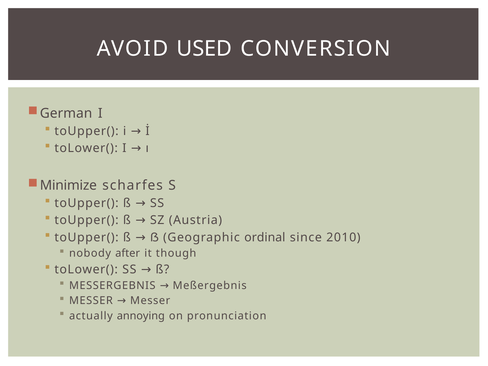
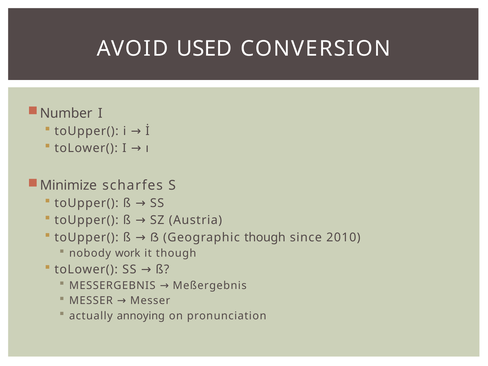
German: German -> Number (66, 113)
Geographic ordinal: ordinal -> though (265, 237)
after: after -> work (128, 253)
